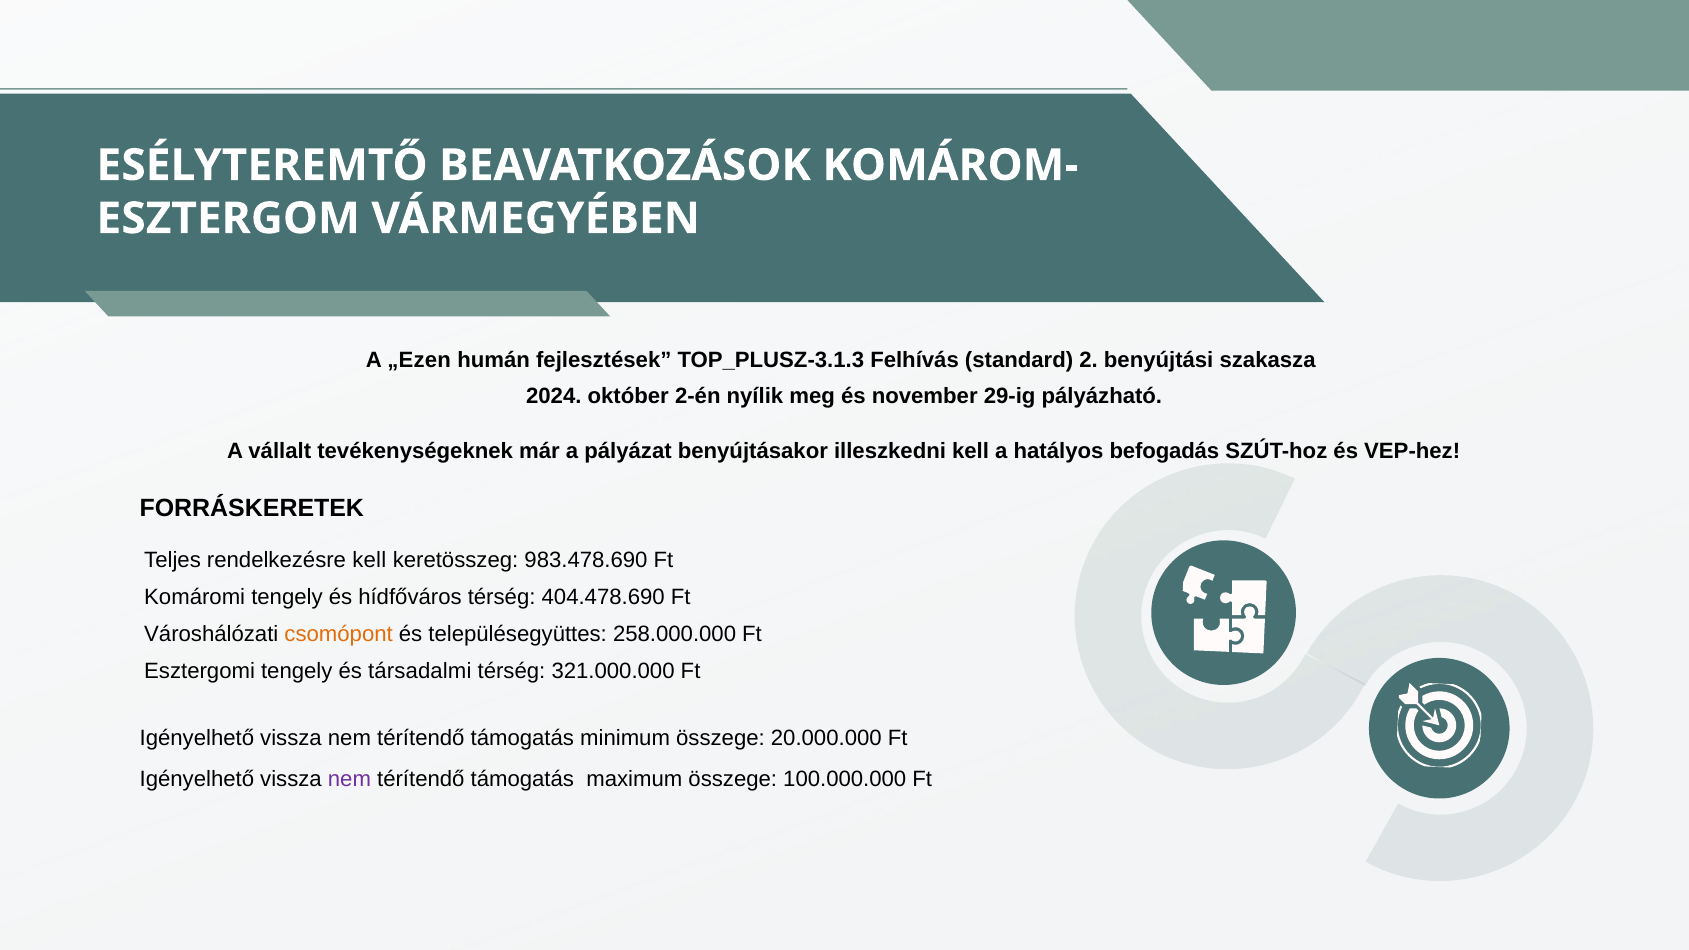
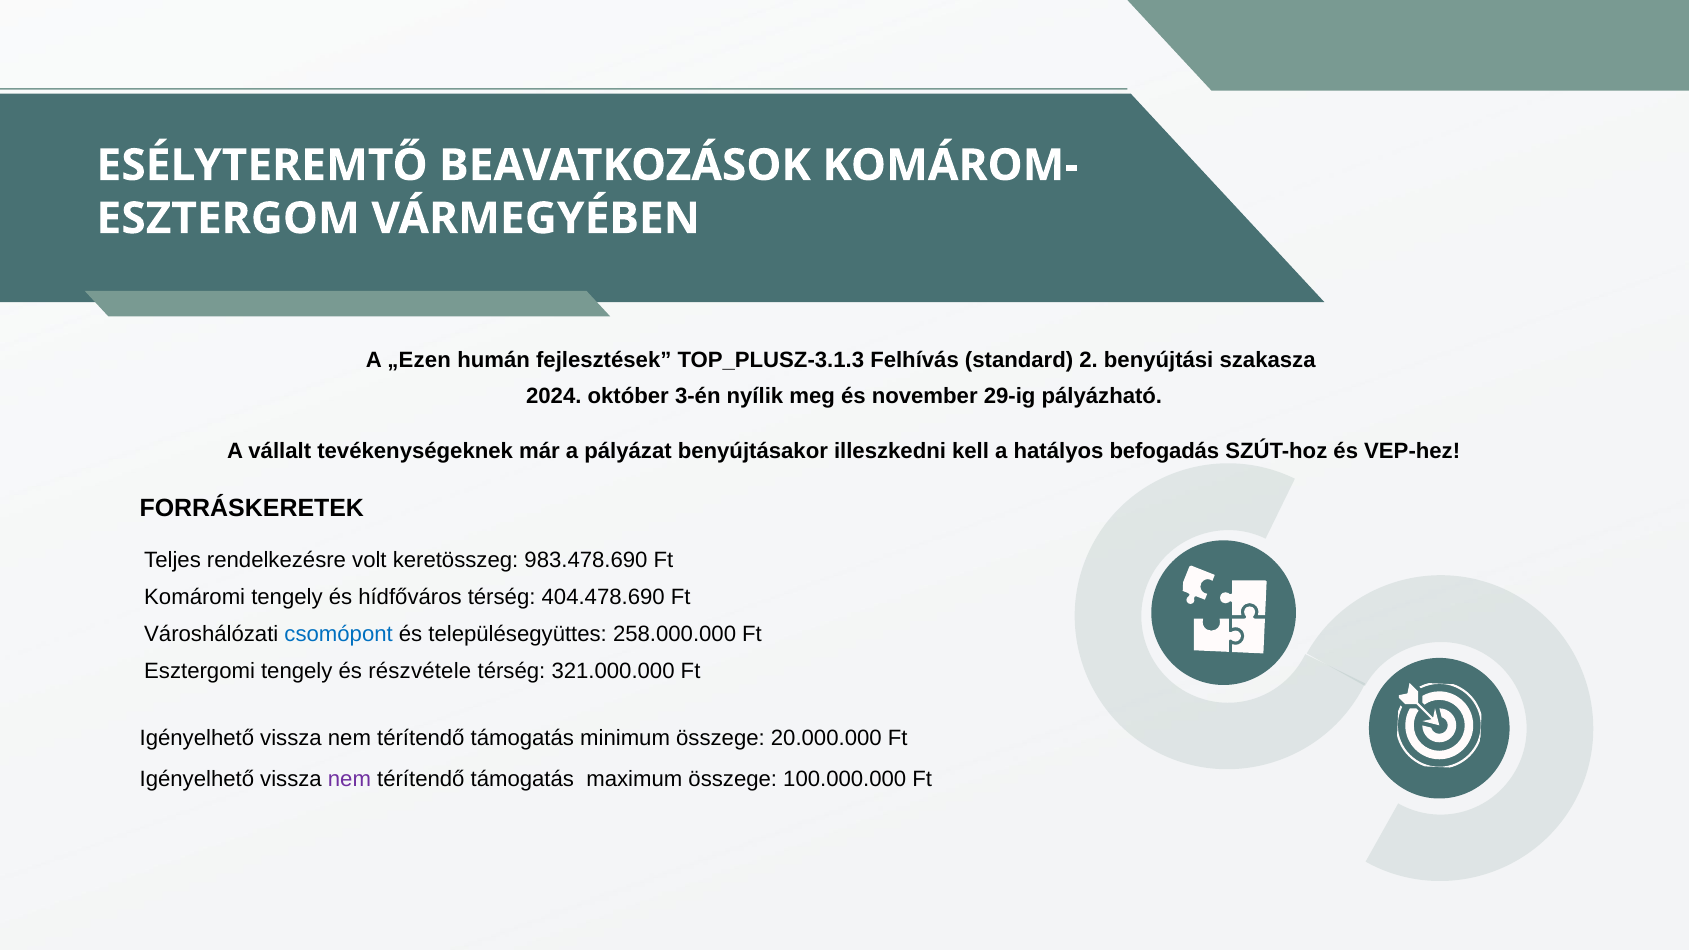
2-én: 2-én -> 3-én (698, 396)
rendelkezésre kell: kell -> volt (369, 560)
csomópont colour: orange -> blue (339, 634)
társadalmi: társadalmi -> részvétele (420, 671)
